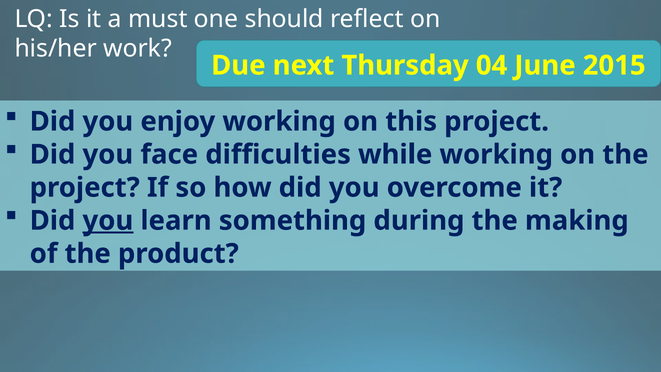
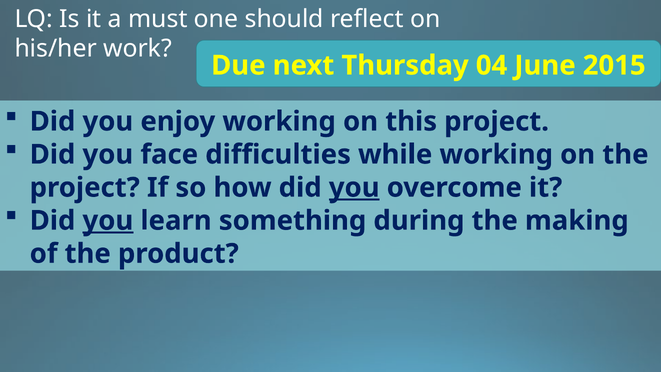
you underline: none -> present (354, 187)
